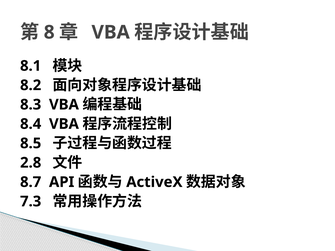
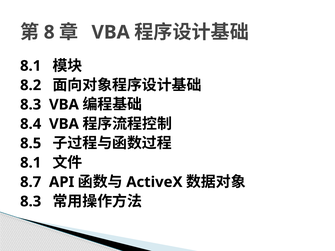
2.8: 2.8 -> 8.1 (31, 163)
7.3: 7.3 -> 8.3 (31, 202)
